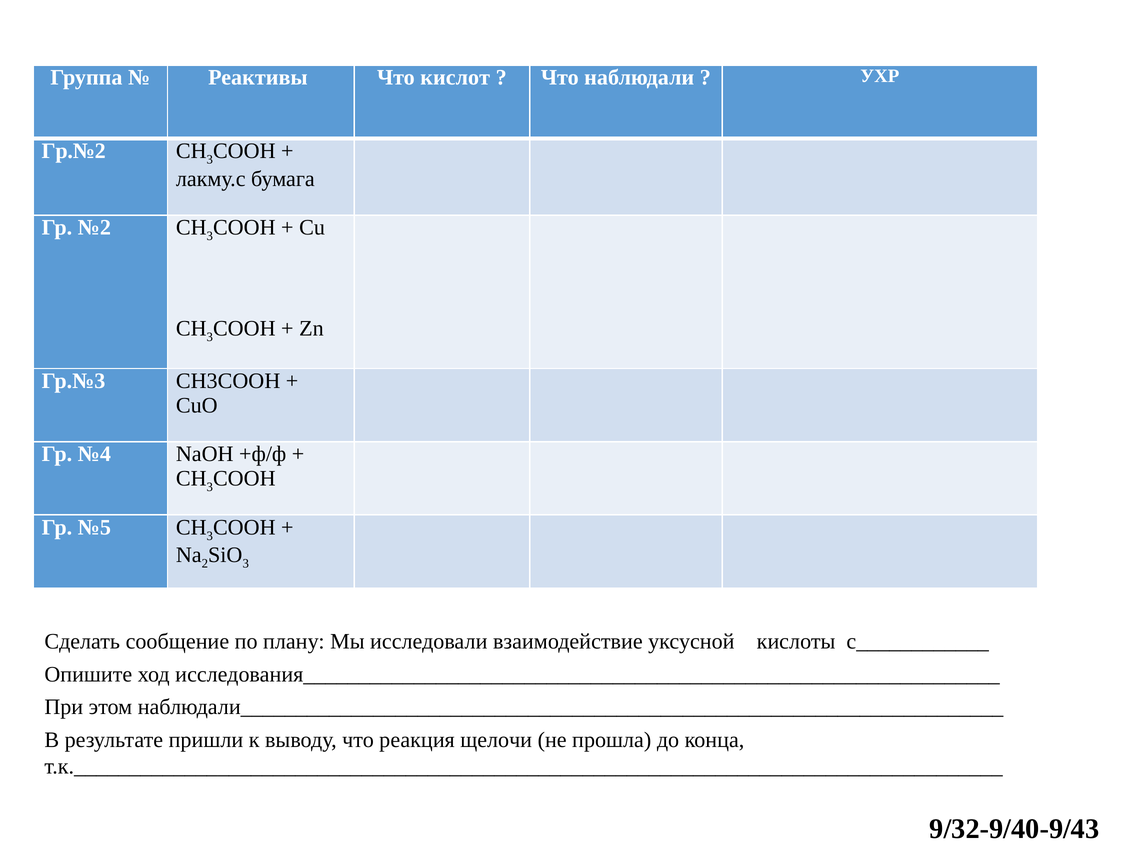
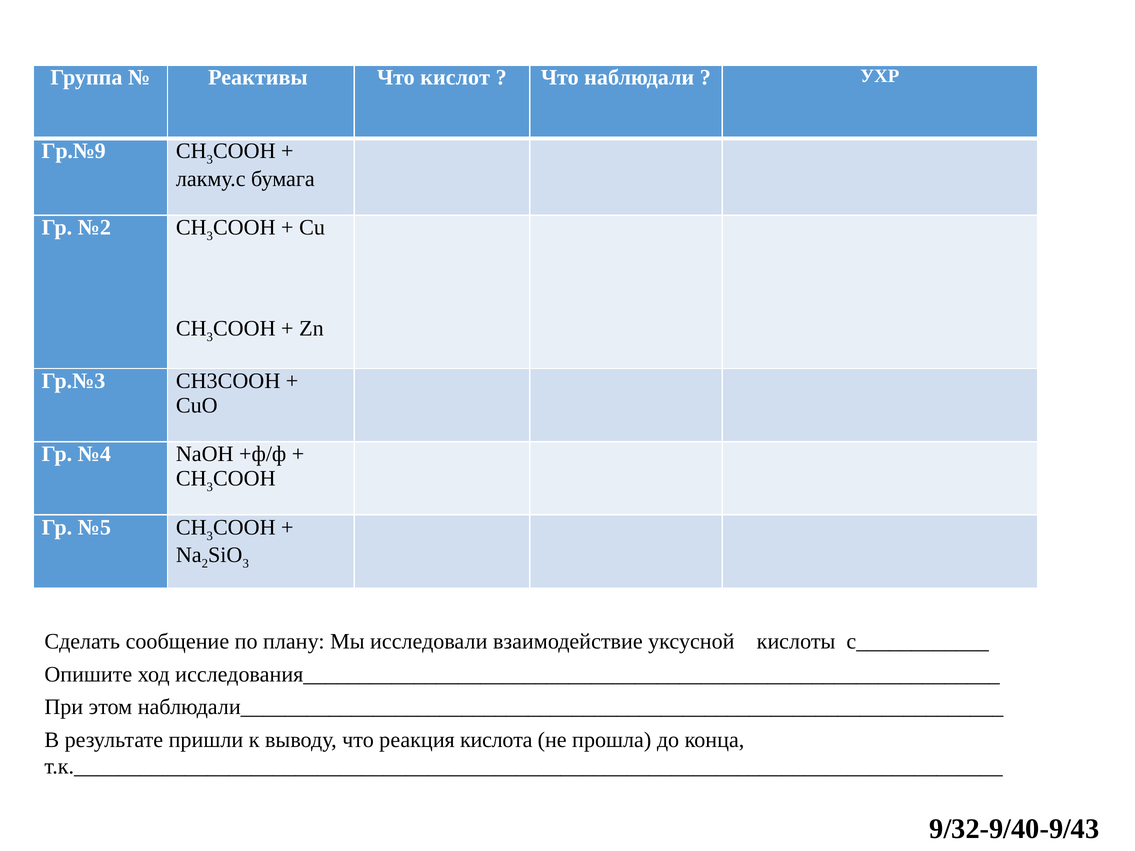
Гр.№2: Гр.№2 -> Гр.№9 (74, 151)
щелочи: щелочи -> кислота (496, 740)
